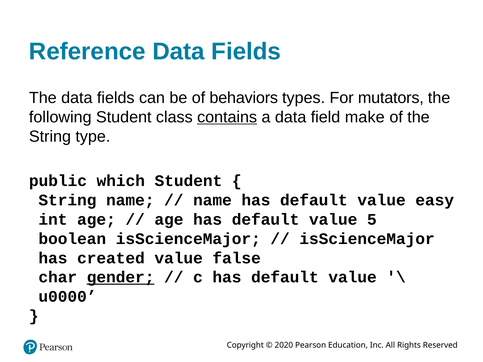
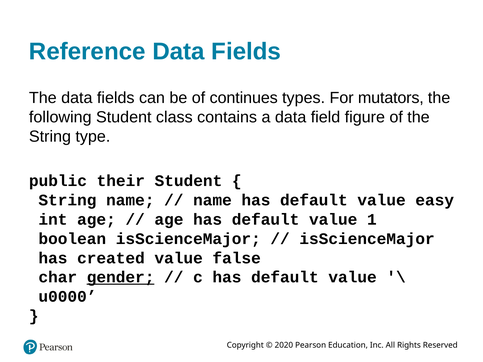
behaviors: behaviors -> continues (244, 98)
contains underline: present -> none (227, 117)
make: make -> figure (365, 117)
which: which -> their (121, 181)
5: 5 -> 1 (372, 220)
